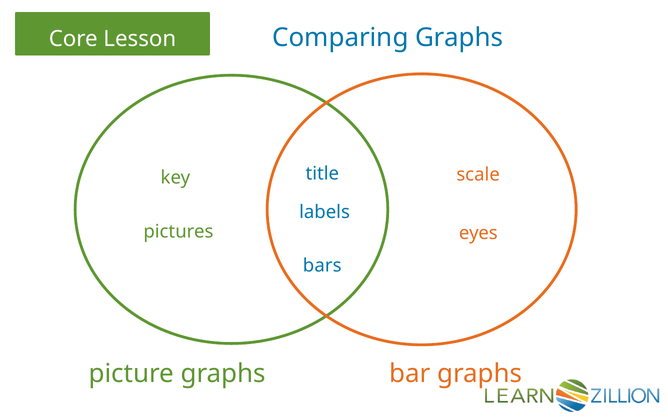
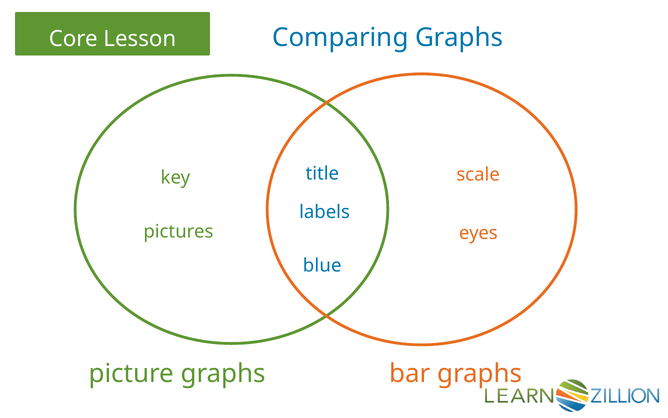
bars: bars -> blue (322, 265)
